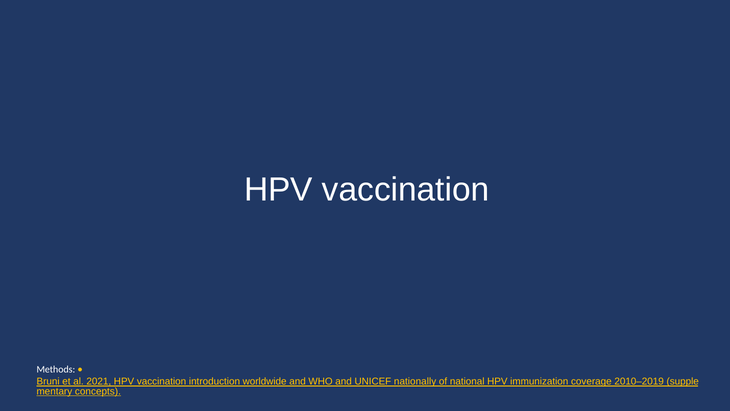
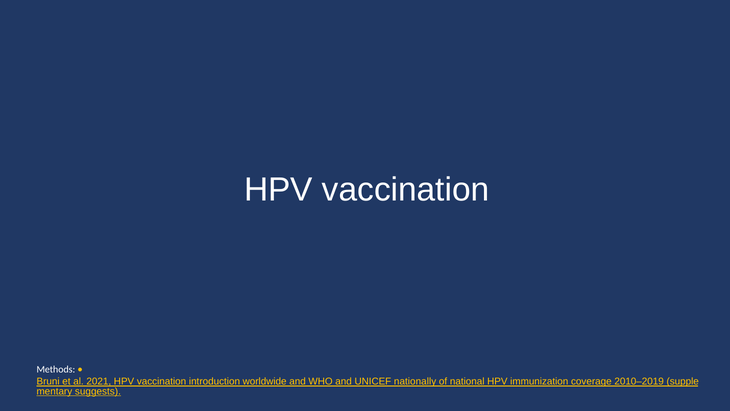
concepts: concepts -> suggests (98, 391)
